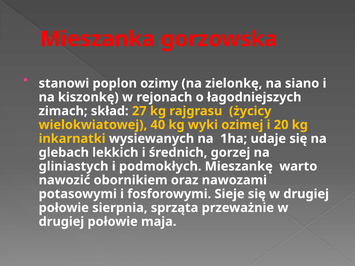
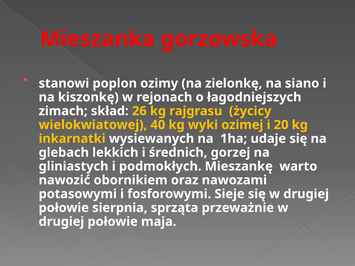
27: 27 -> 26 (139, 111)
